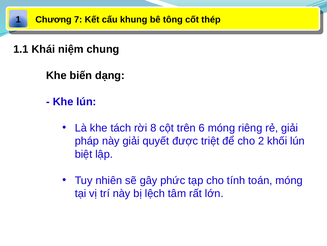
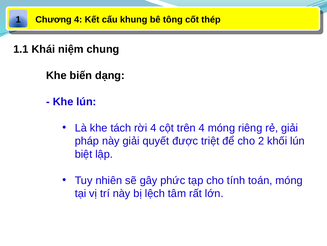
Chương 7: 7 -> 4 (78, 20)
rời 8: 8 -> 4 (153, 128)
trên 6: 6 -> 4 (202, 128)
